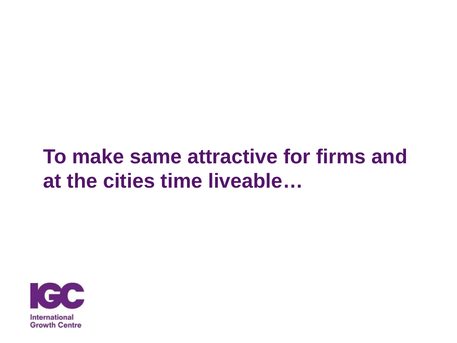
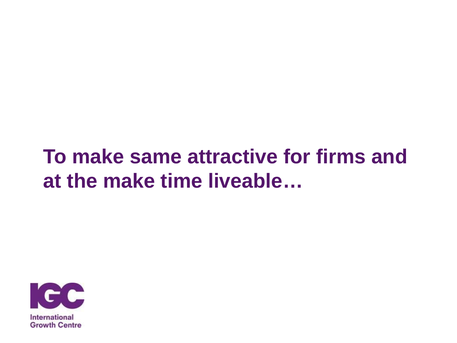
the cities: cities -> make (129, 181)
